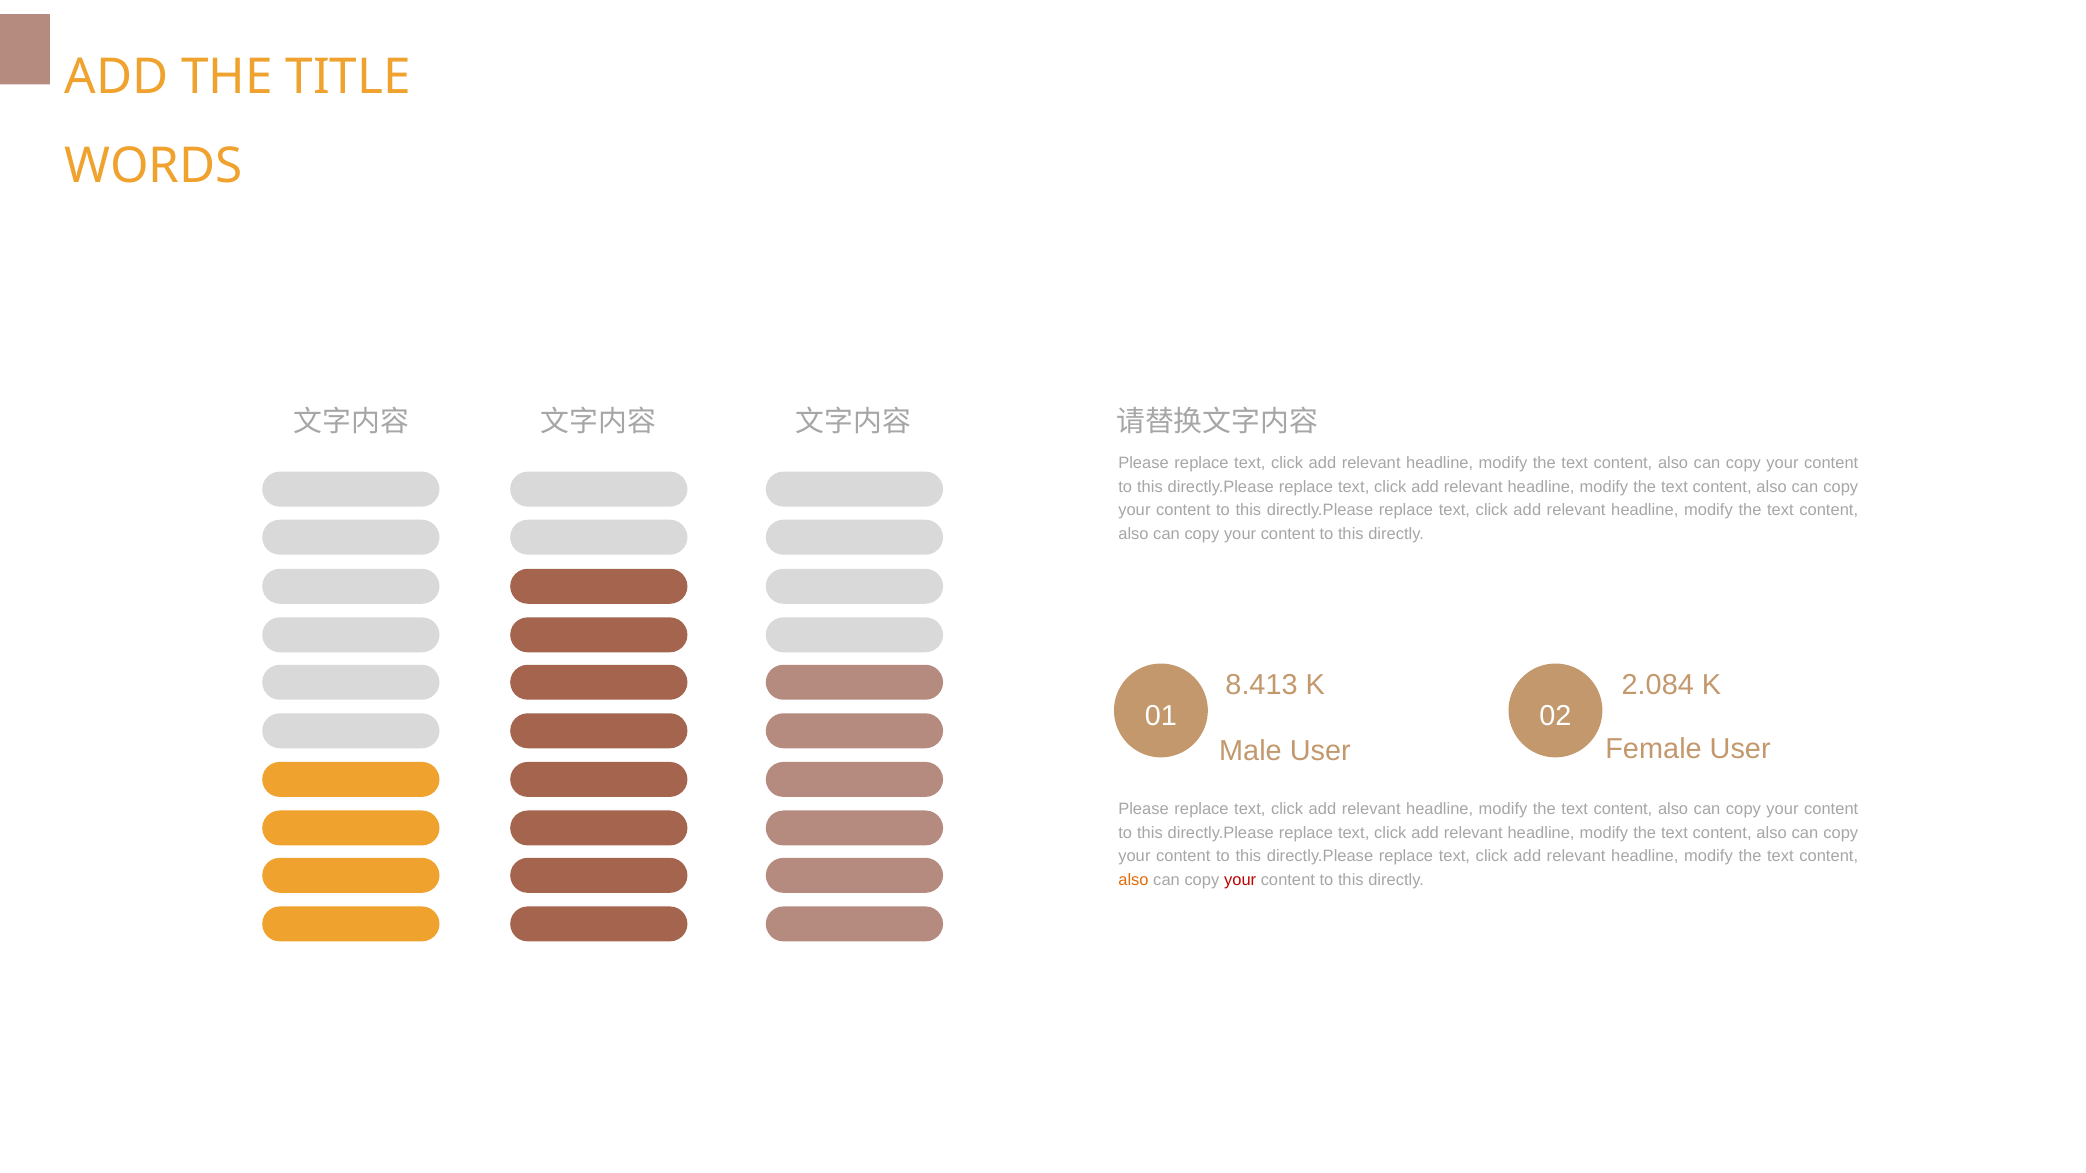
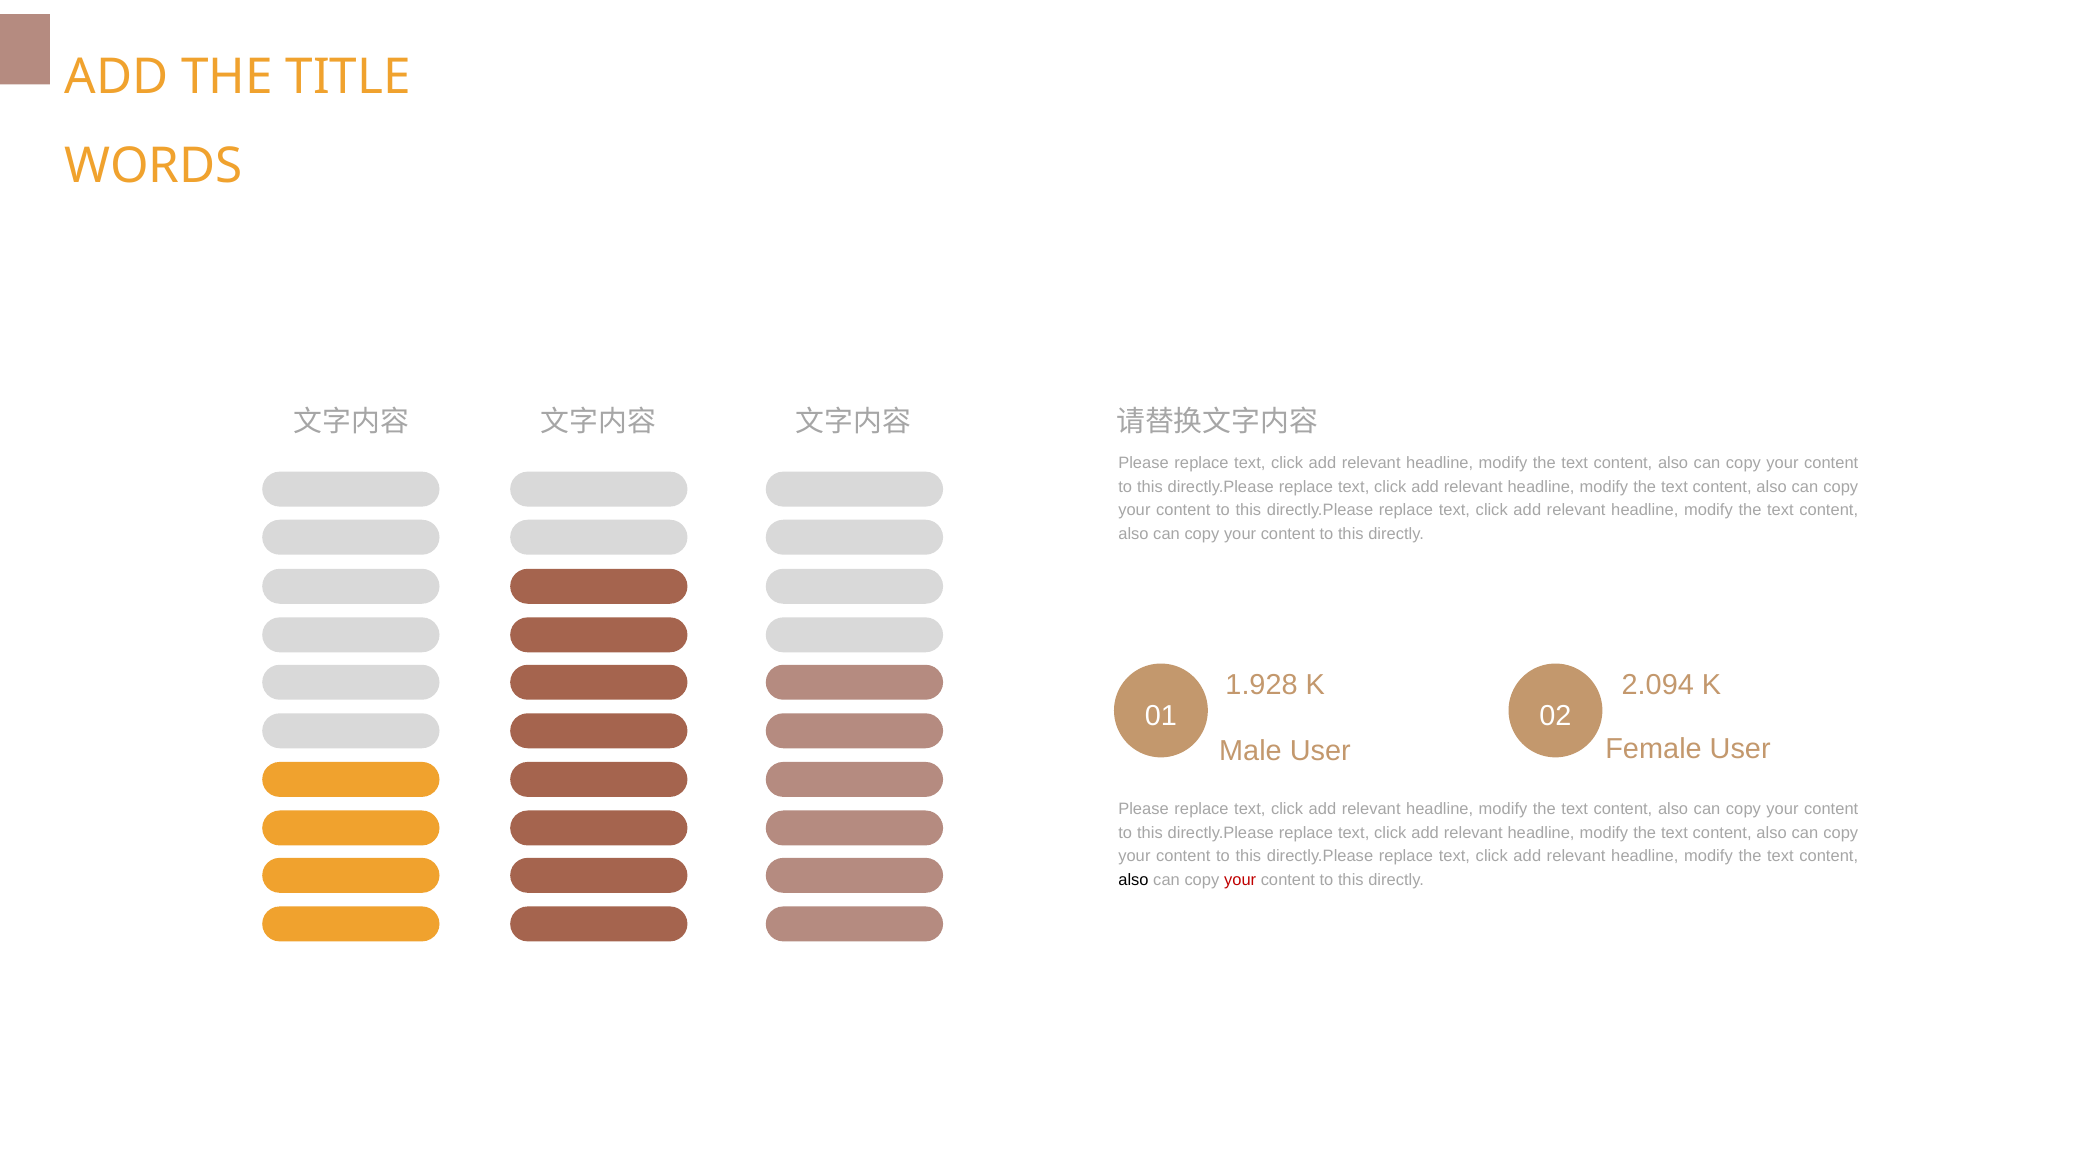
8.413: 8.413 -> 1.928 (1262, 686)
2.084: 2.084 -> 2.094 (1658, 686)
also colour: orange -> black (1134, 880)
